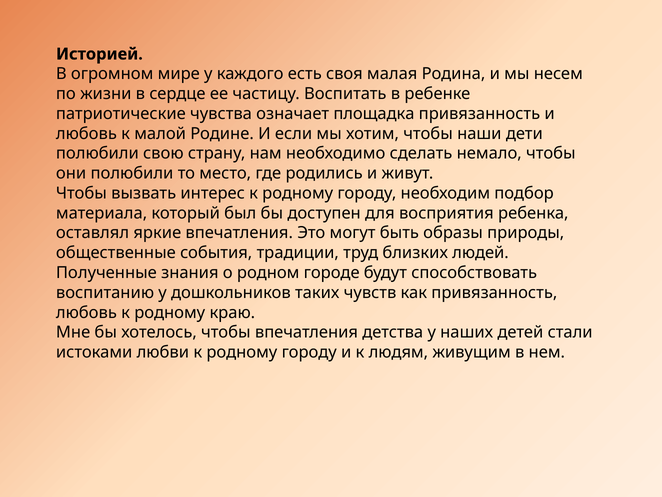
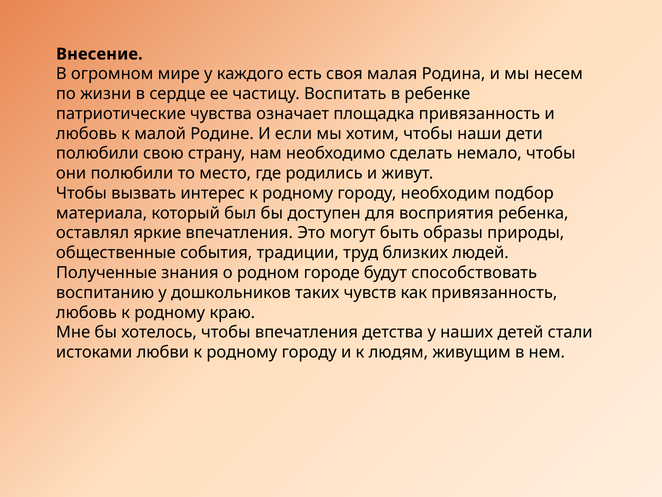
Историей: Историей -> Внесение (99, 54)
